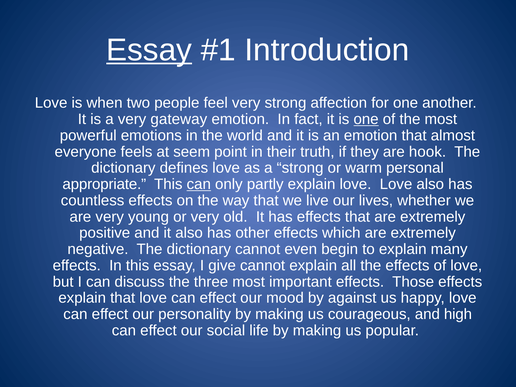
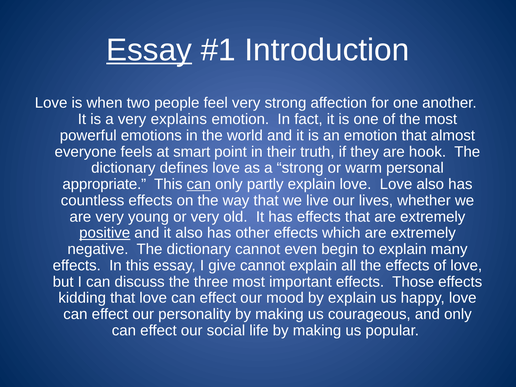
gateway: gateway -> explains (179, 119)
one underline: present -> none (366, 119)
seem: seem -> smart (192, 152)
positive underline: none -> present (105, 233)
explain: explain -> kidding (82, 298)
by against: against -> explain (352, 298)
and high: high -> only (458, 314)
